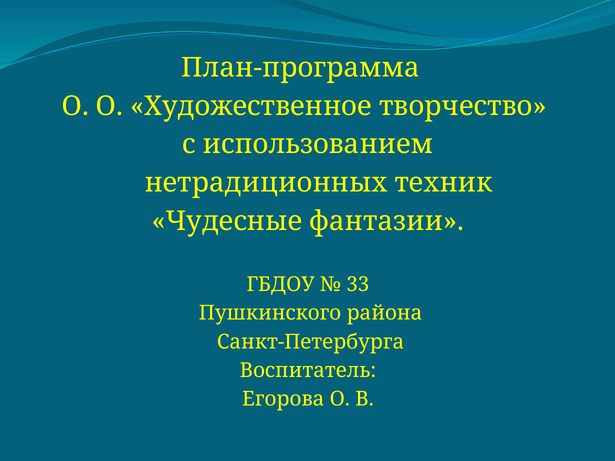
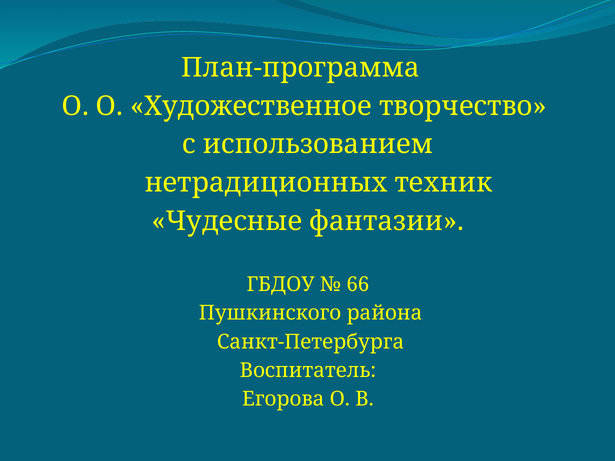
33: 33 -> 66 (358, 285)
